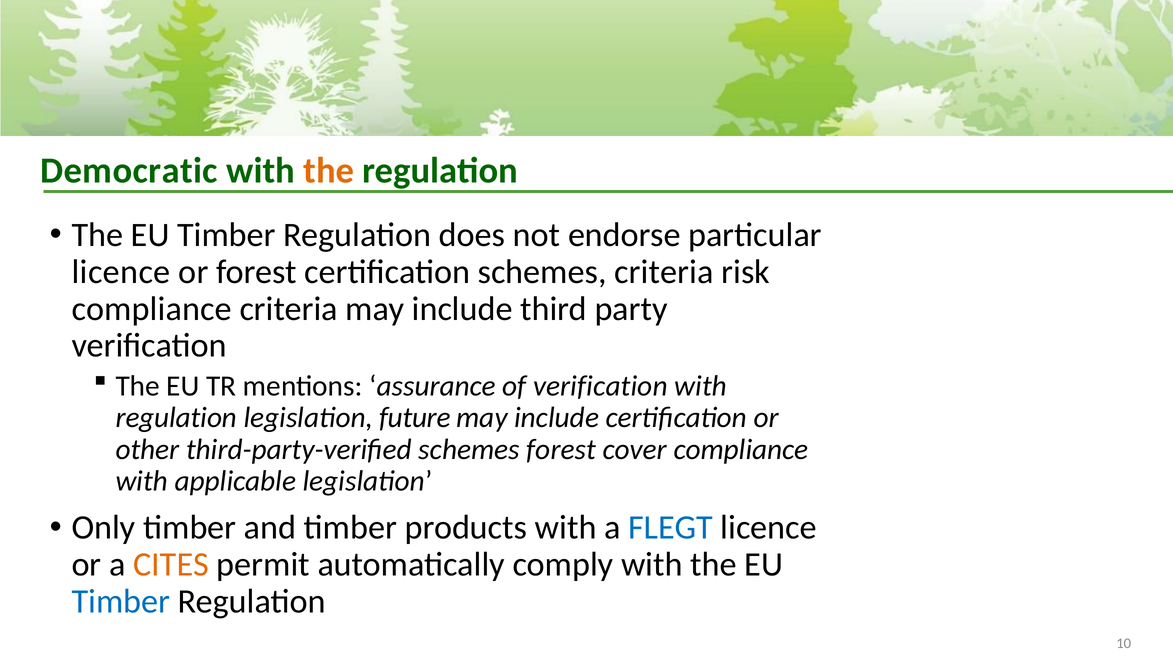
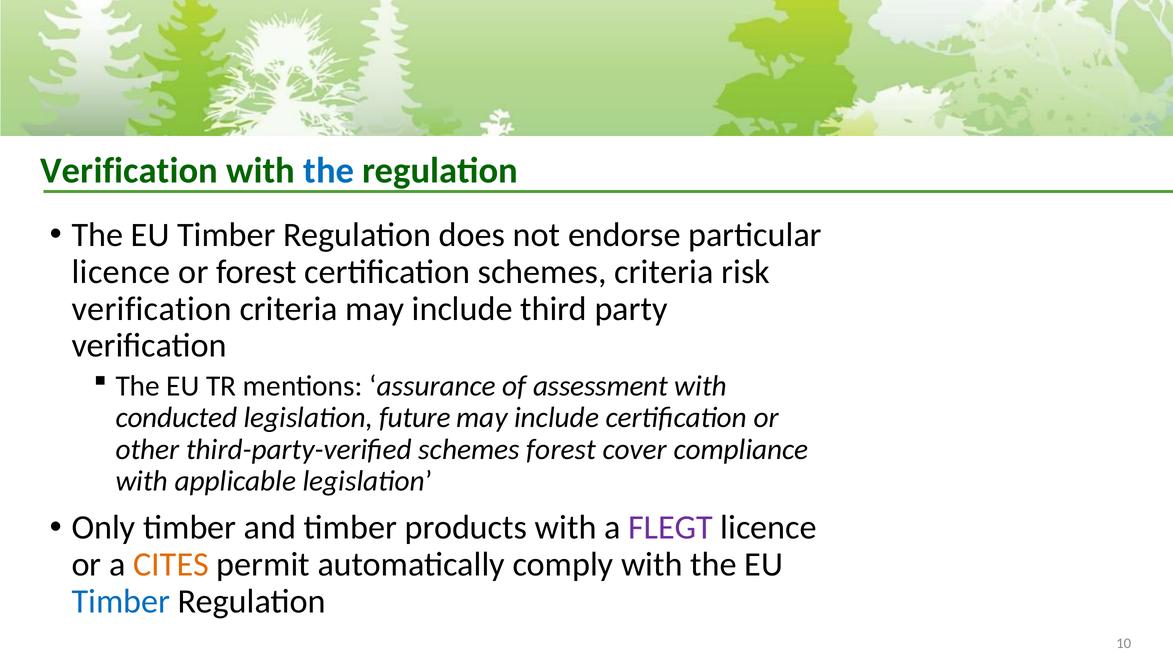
Democratic: Democratic -> Verification (129, 170)
the colour: orange -> blue (329, 170)
compliance: compliance -> verification (152, 309)
of verification: verification -> assessment (601, 386)
regulation: regulation -> conducted (176, 418)
FLEGT colour: blue -> purple (671, 527)
